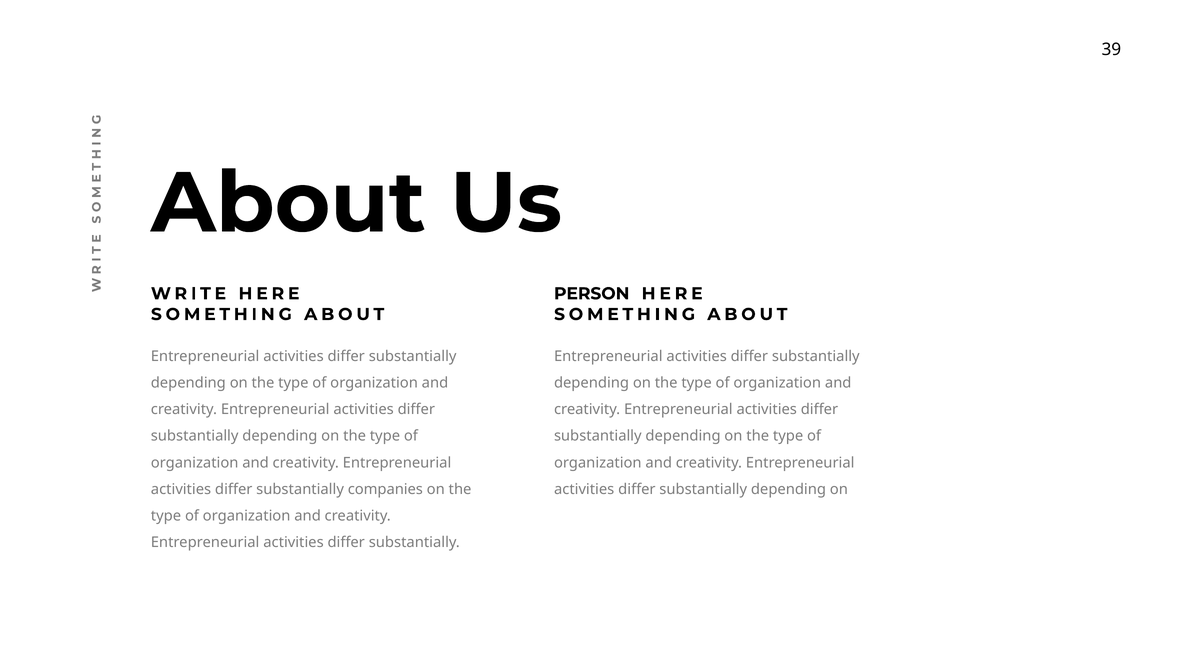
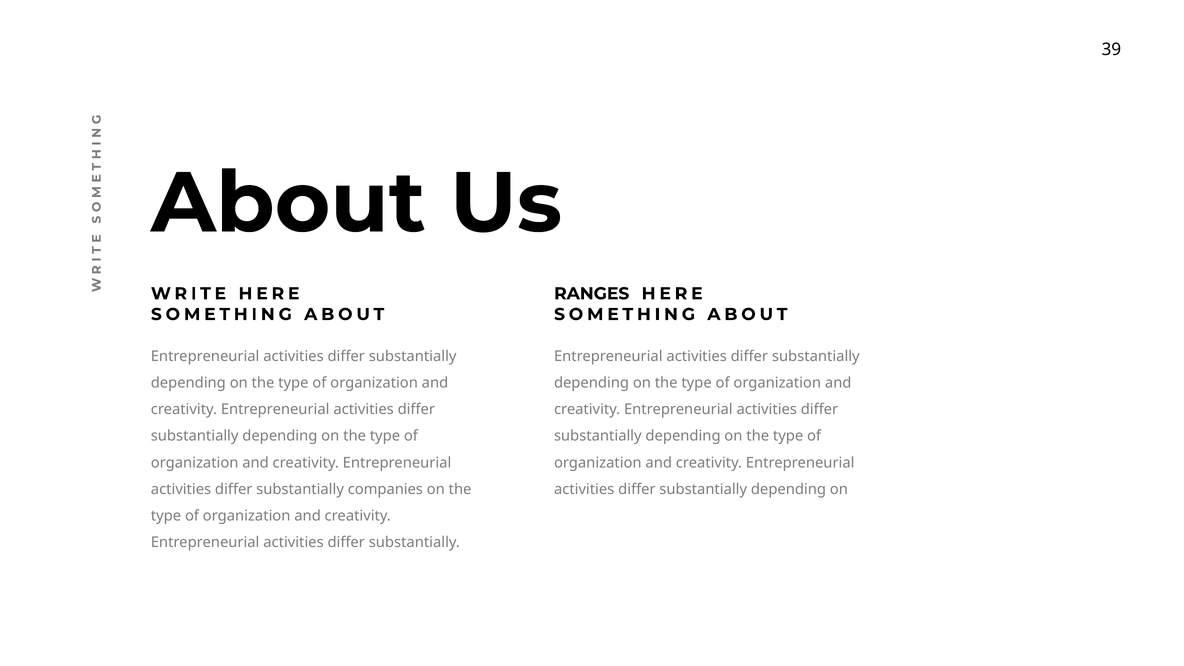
PERSON: PERSON -> RANGES (592, 294)
